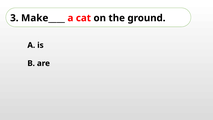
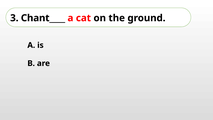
Make____: Make____ -> Chant____ (43, 18)
